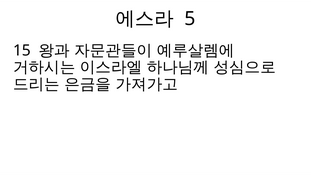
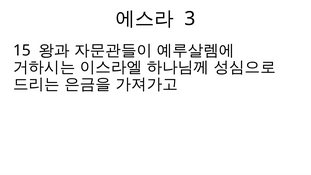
5: 5 -> 3 (190, 19)
